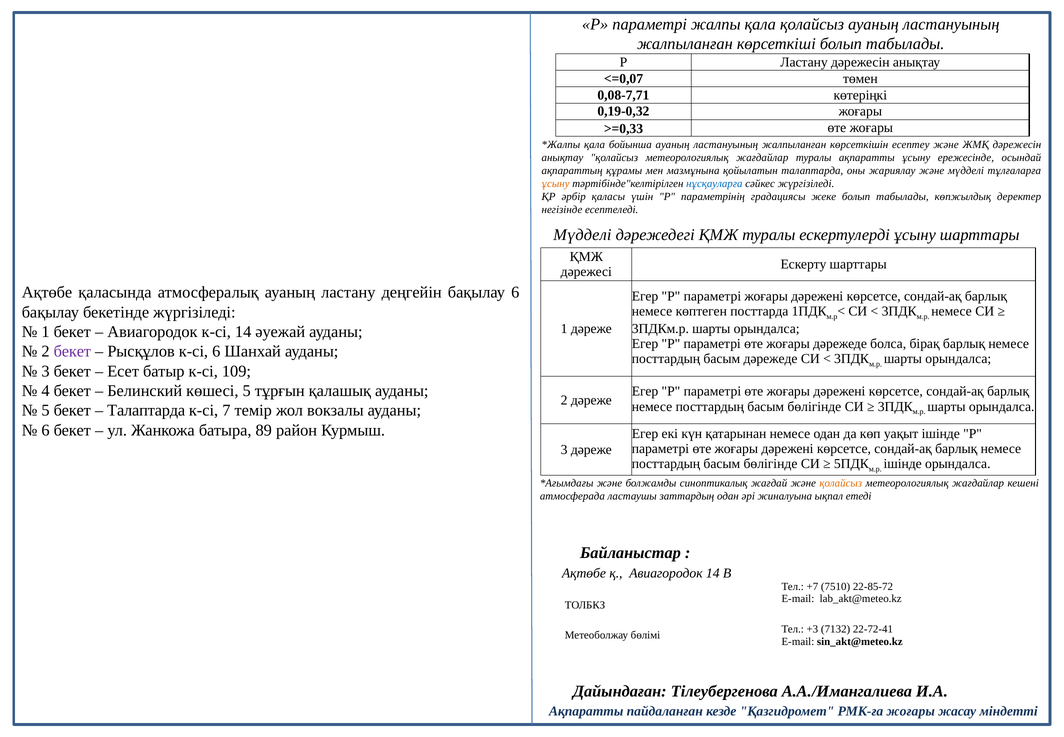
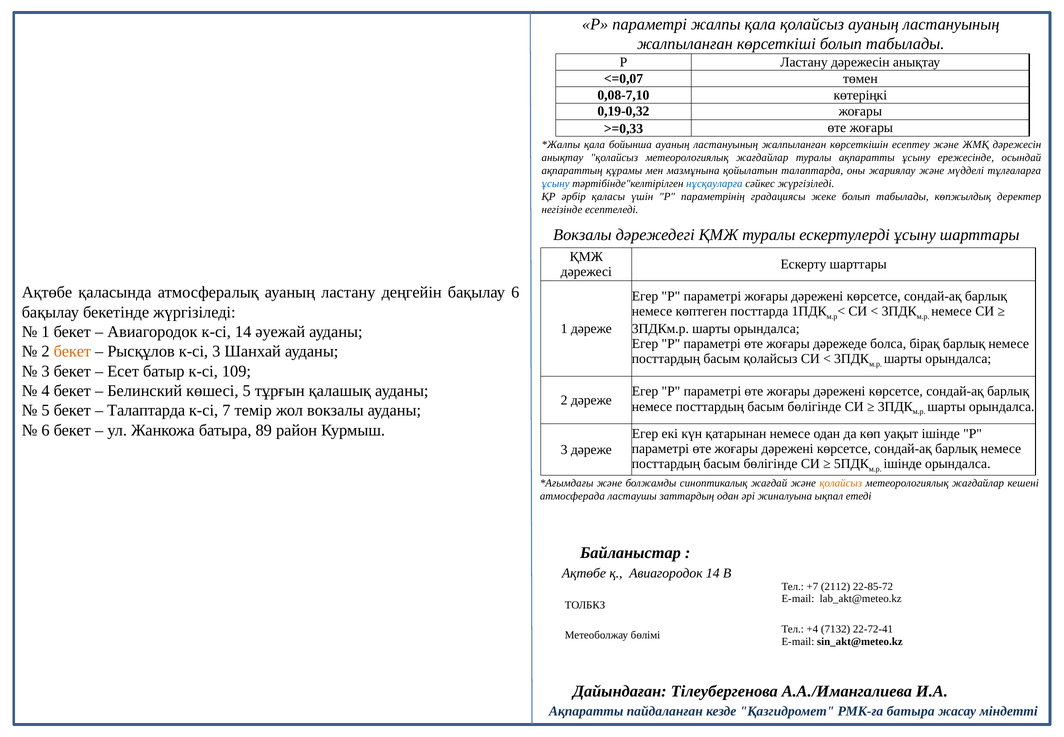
0,08-7,71: 0,08-7,71 -> 0,08-7,10 (623, 95)
ұсыну colour: orange -> blue (556, 184)
Мүдделі: Мүдделі -> Вокзалы (582, 235)
бекет colour: purple -> orange (72, 351)
к-сі 6: 6 -> 3 (216, 351)
басым дәрежеде: дәрежеде -> қолайсыз (770, 358)
7510: 7510 -> 2112 (836, 586)
+3: +3 -> +4 (812, 629)
РМК-ға жоғары: жоғары -> батыра (911, 711)
